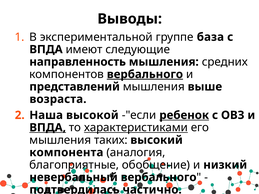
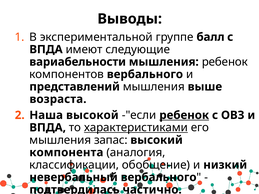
база: база -> балл (210, 37)
направленность: направленность -> вариабельности (78, 62)
мышления средних: средних -> ребенок (225, 62)
вербального underline: present -> none (145, 74)
ВПДА underline: present -> none (48, 128)
таких: таких -> запас (111, 140)
благоприятные: благоприятные -> классификации (74, 165)
